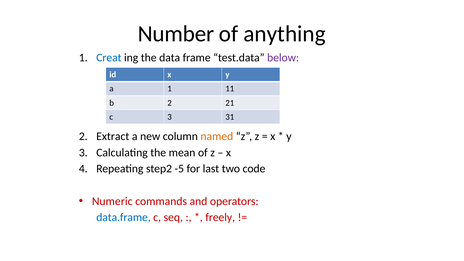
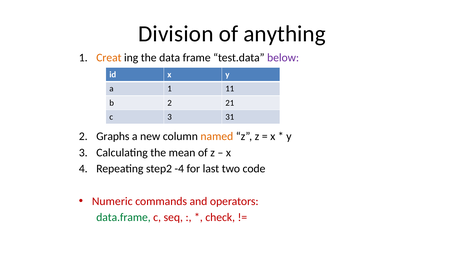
Number: Number -> Division (176, 34)
Creat colour: blue -> orange (109, 58)
Extract: Extract -> Graphs (113, 136)
-5: -5 -> -4 (179, 169)
data.frame colour: blue -> green (123, 217)
freely: freely -> check (220, 217)
